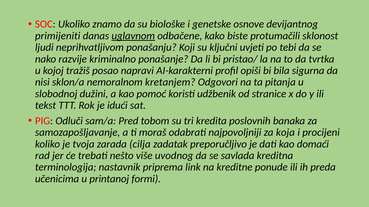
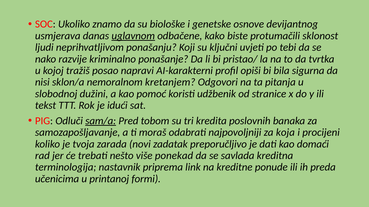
primijeniti: primijeniti -> usmjerava (58, 36)
sam/a underline: none -> present (101, 121)
cilja: cilja -> novi (140, 144)
uvodnog: uvodnog -> ponekad (174, 156)
